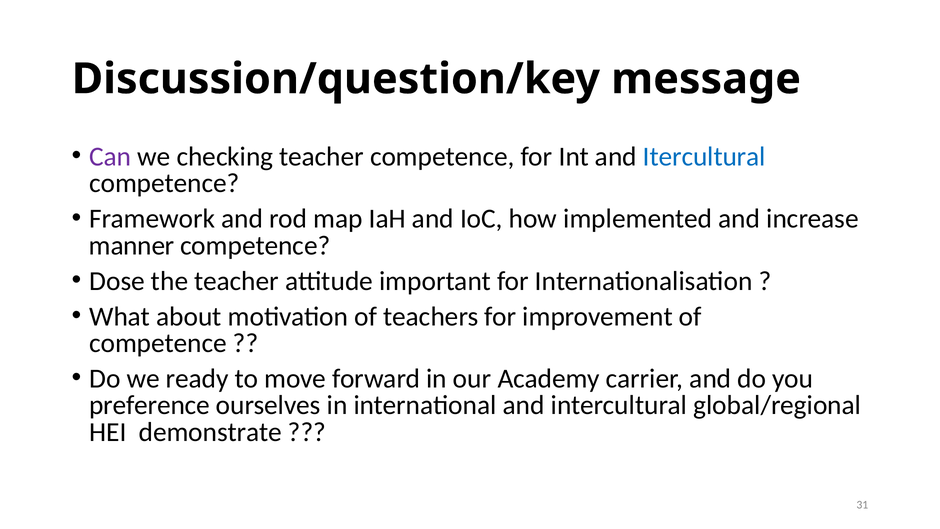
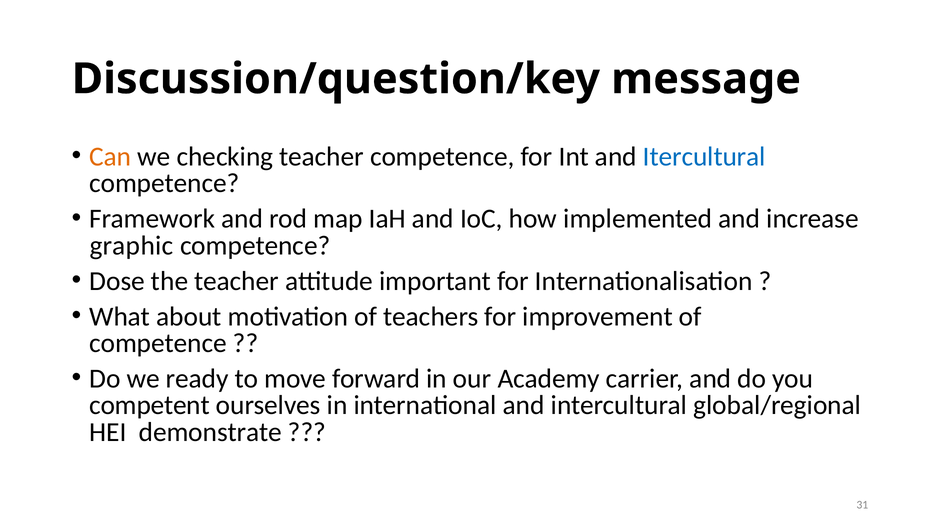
Can colour: purple -> orange (110, 157)
manner: manner -> graphic (131, 245)
preference: preference -> competent (150, 405)
